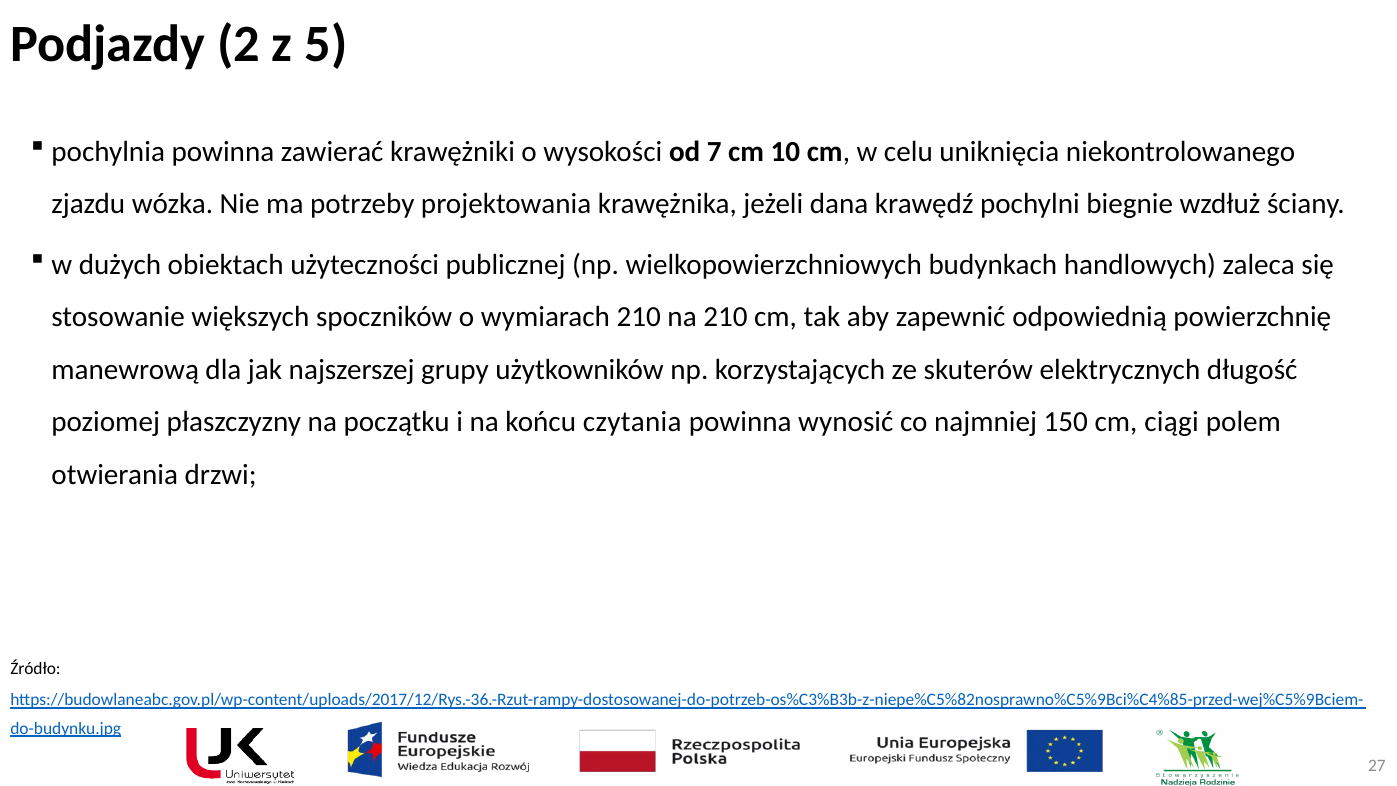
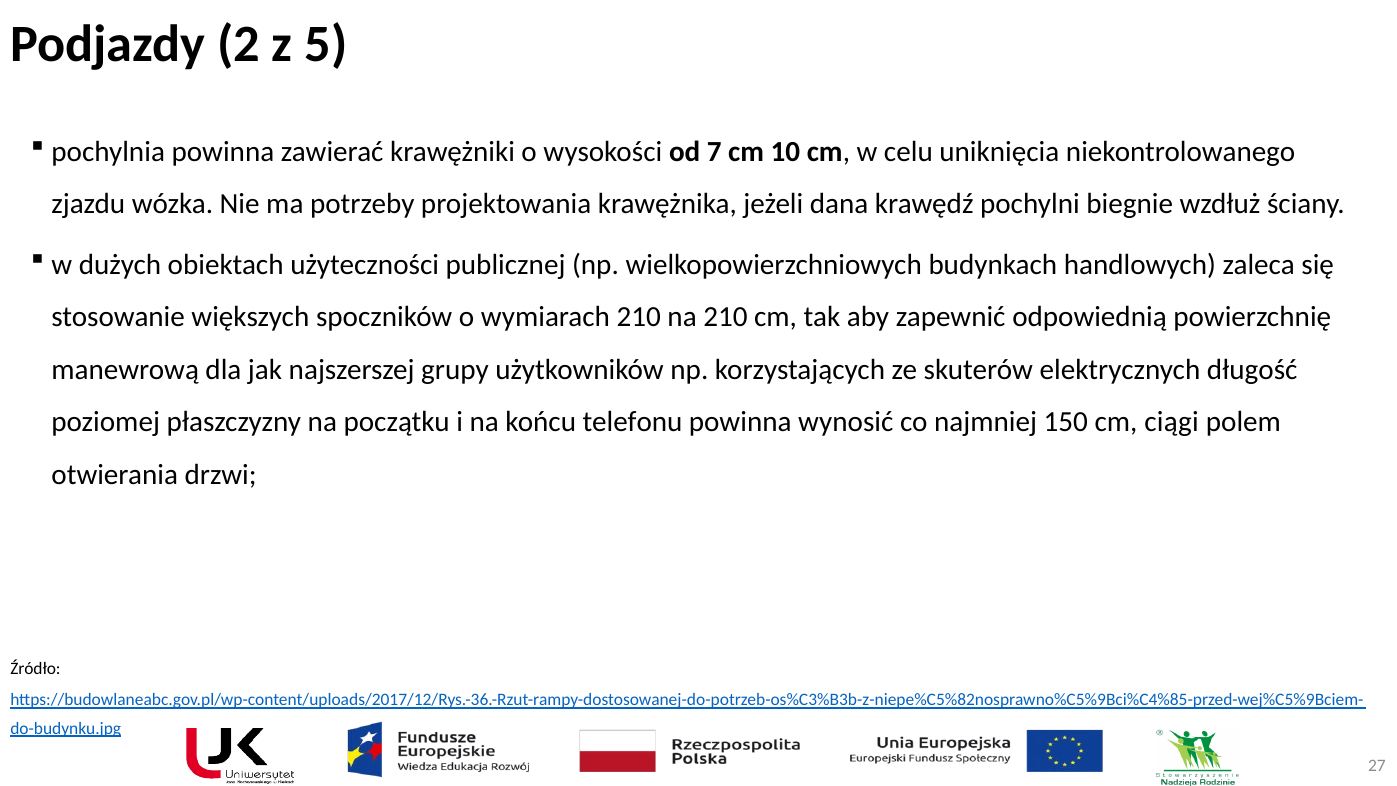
czytania: czytania -> telefonu (632, 422)
